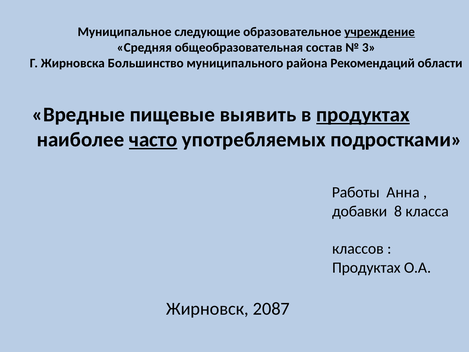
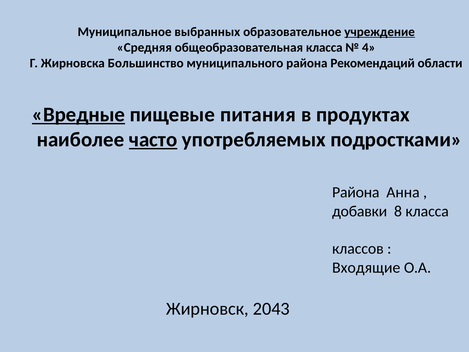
следующие: следующие -> выбранных (207, 32)
общеобразовательная состав: состав -> класса (324, 47)
3: 3 -> 4 (369, 47)
Вредные underline: none -> present (79, 115)
выявить: выявить -> питания (258, 115)
продуктах underline: present -> none (363, 115)
Работы: Работы -> Района (356, 192)
Продуктах: Продуктах -> Входящие (366, 267)
2087: 2087 -> 2043 (271, 309)
